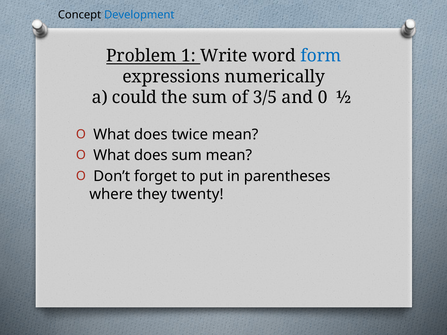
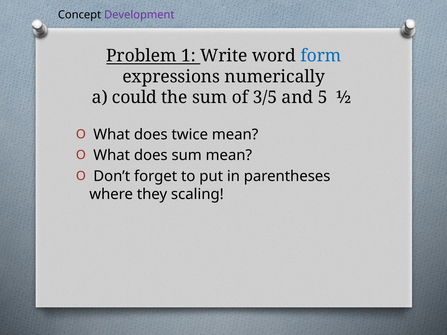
Development colour: blue -> purple (139, 15)
0: 0 -> 5 (323, 98)
twenty: twenty -> scaling (197, 194)
